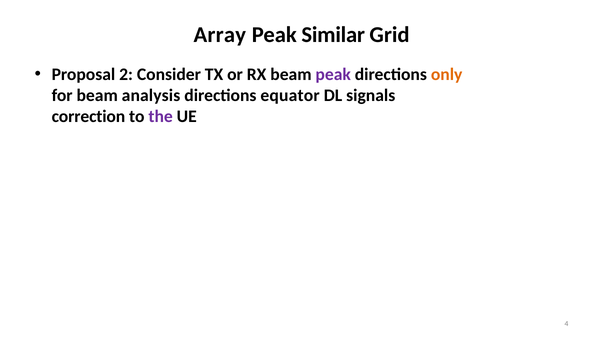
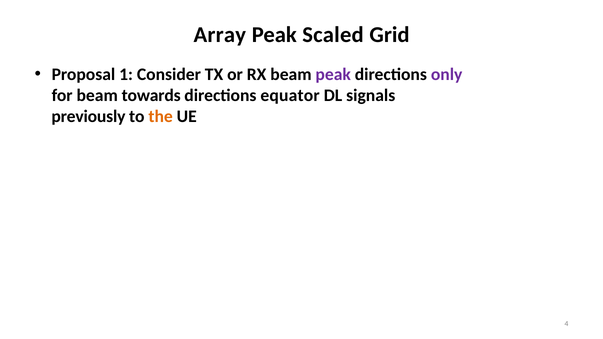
Similar: Similar -> Scaled (333, 35)
2: 2 -> 1 (126, 74)
only colour: orange -> purple (447, 74)
analysis: analysis -> towards (151, 95)
correction: correction -> previously (88, 117)
the colour: purple -> orange (161, 117)
